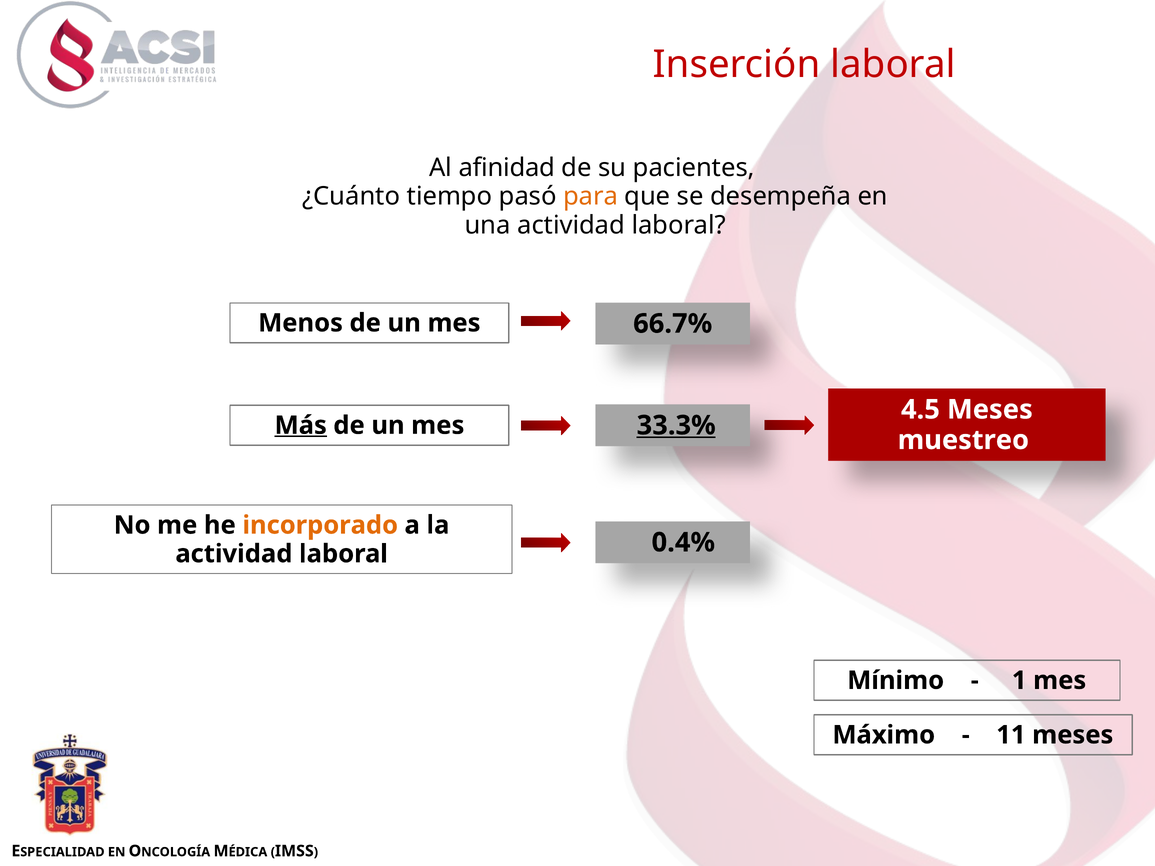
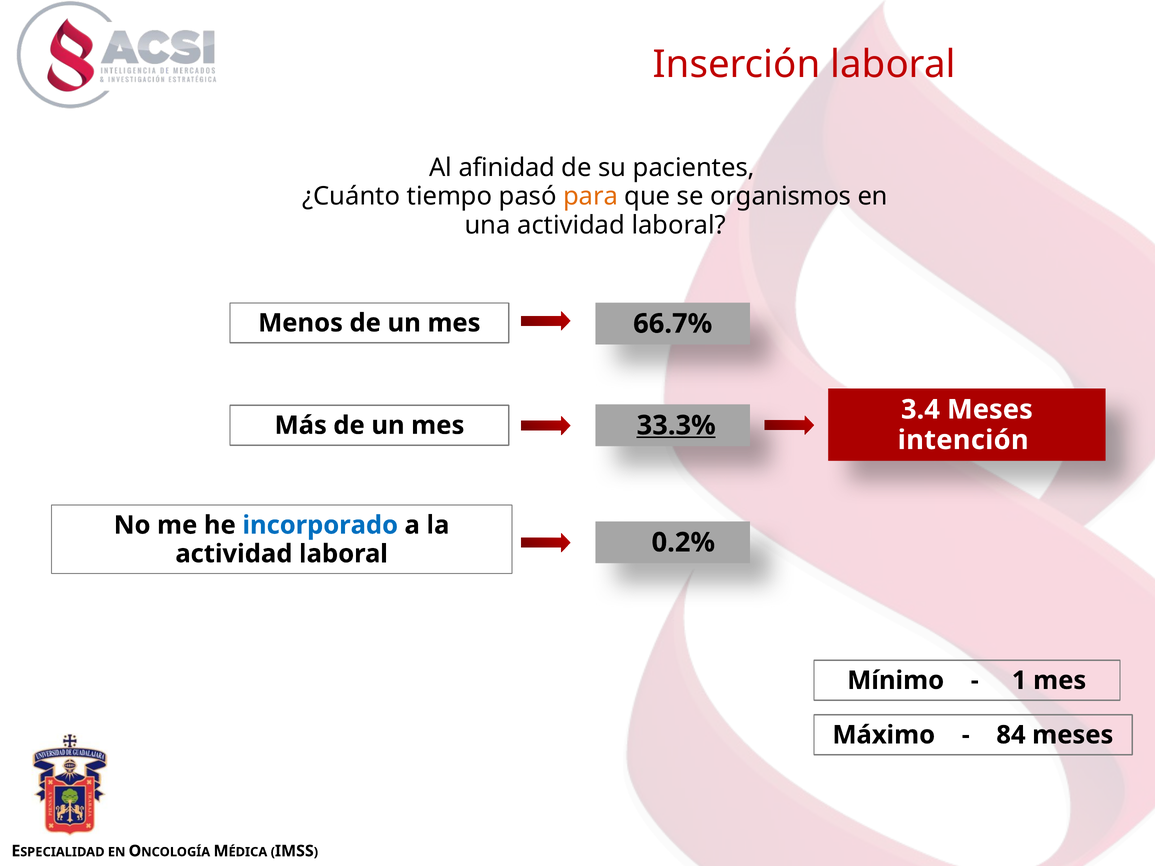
desempeña: desempeña -> organismos (781, 197)
4.5: 4.5 -> 3.4 (920, 410)
Más underline: present -> none (301, 426)
muestreo: muestreo -> intención (963, 440)
incorporado colour: orange -> blue (320, 525)
0.4%: 0.4% -> 0.2% (683, 543)
11: 11 -> 84 (1011, 735)
